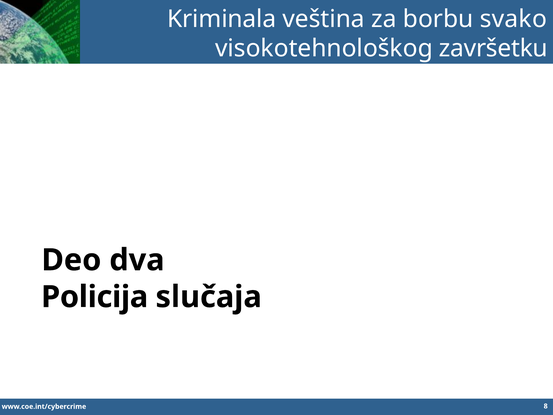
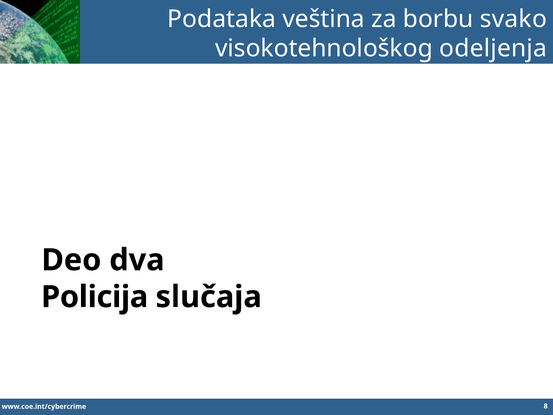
Kriminala: Kriminala -> Podataka (222, 19)
završetku: završetku -> odeljenja (493, 48)
